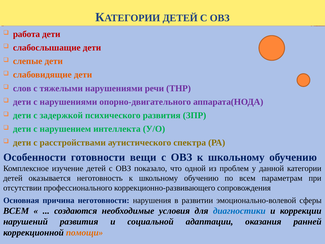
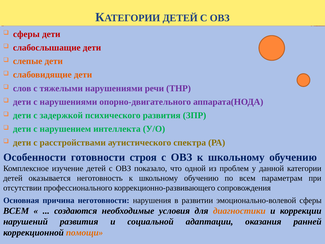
работа: работа -> сферы (26, 34)
вещи: вещи -> строя (143, 157)
диагностики colour: blue -> orange (239, 211)
